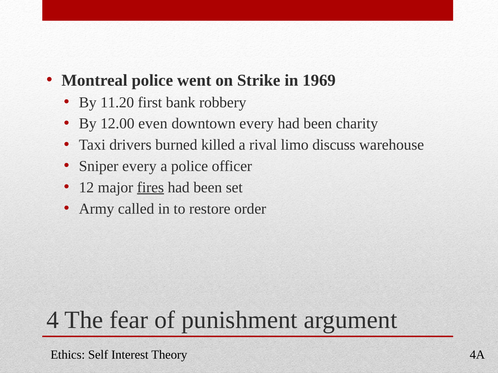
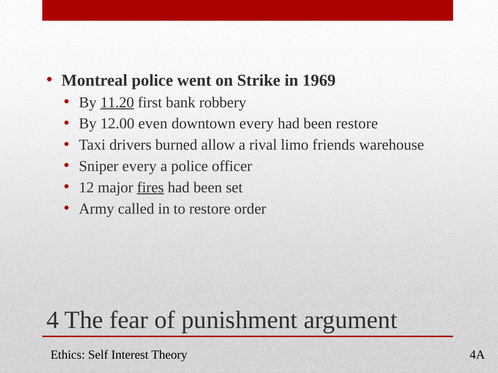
11.20 underline: none -> present (117, 102)
been charity: charity -> restore (357, 124)
killed: killed -> allow (218, 145)
discuss: discuss -> friends (334, 145)
